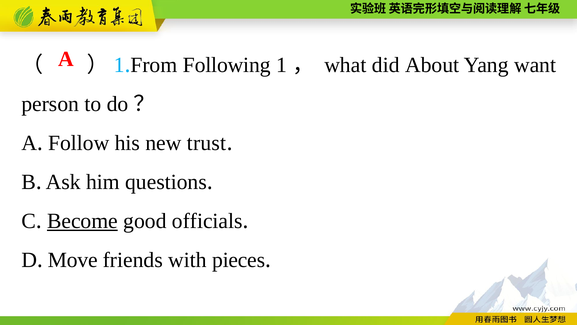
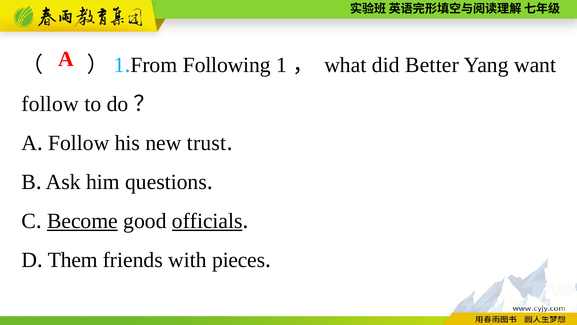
About: About -> Better (432, 65)
person: person -> follow (50, 104)
officials underline: none -> present (207, 221)
Move: Move -> Them (73, 260)
